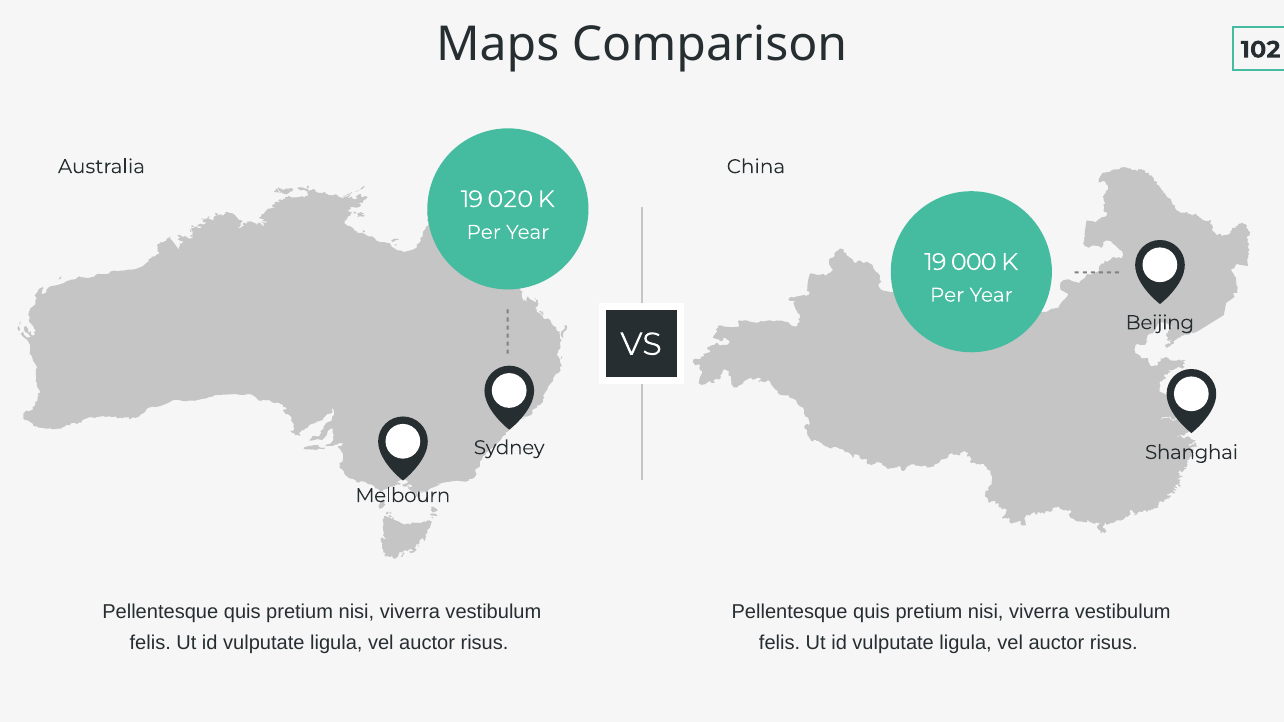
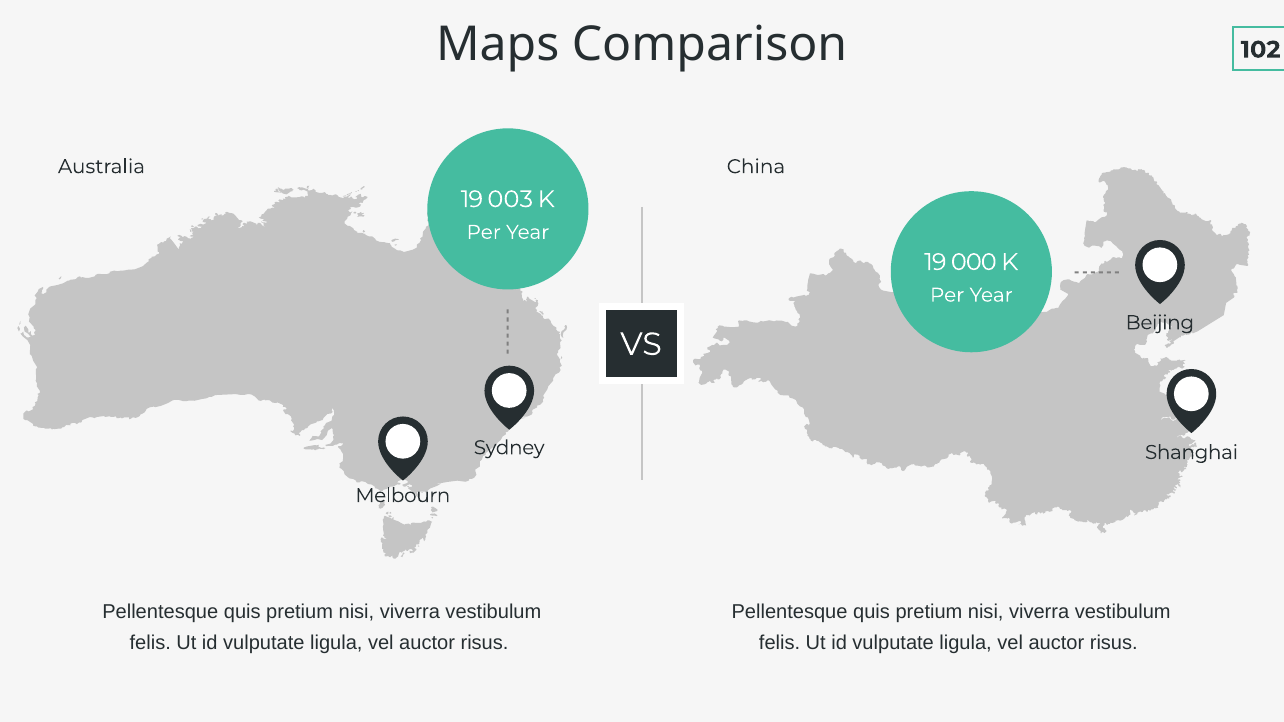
020: 020 -> 003 (510, 199)
